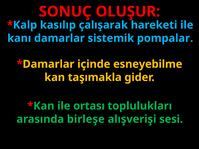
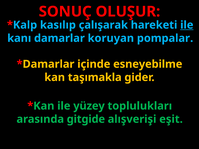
ile underline: none -> present (187, 25)
sistemik: sistemik -> koruyan (111, 38)
ortası: ortası -> yüzey (89, 106)
birleşe: birleşe -> gitgide (86, 119)
sesi: sesi -> eşit (171, 119)
